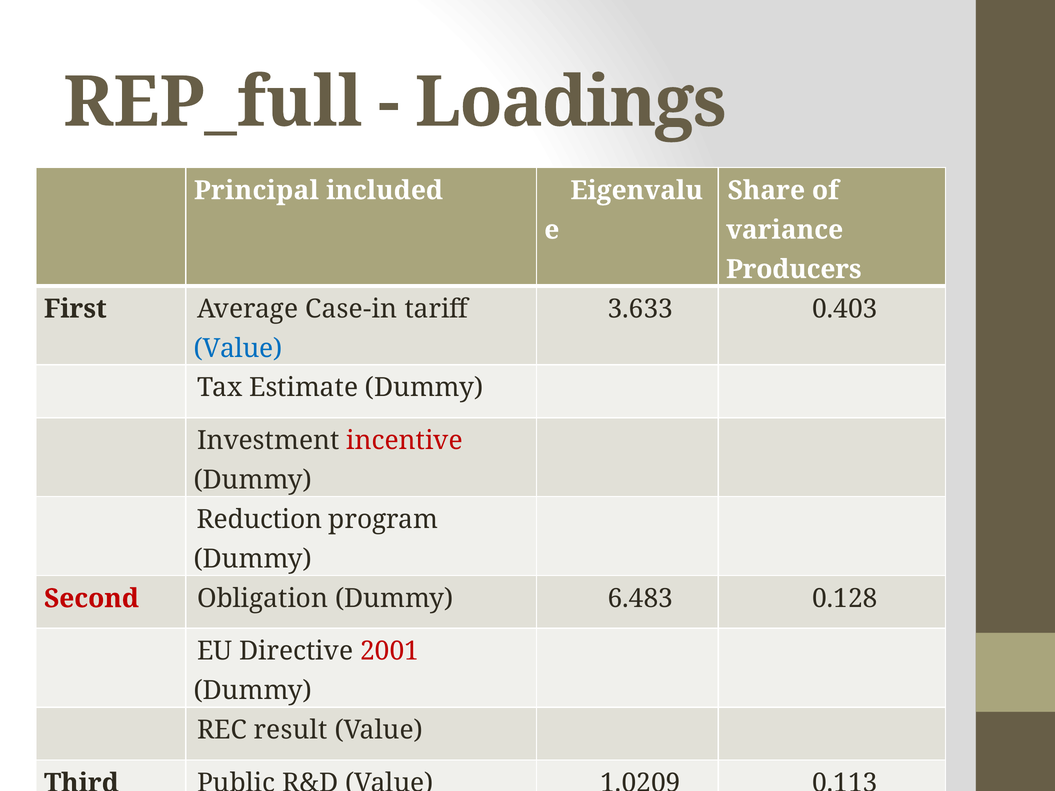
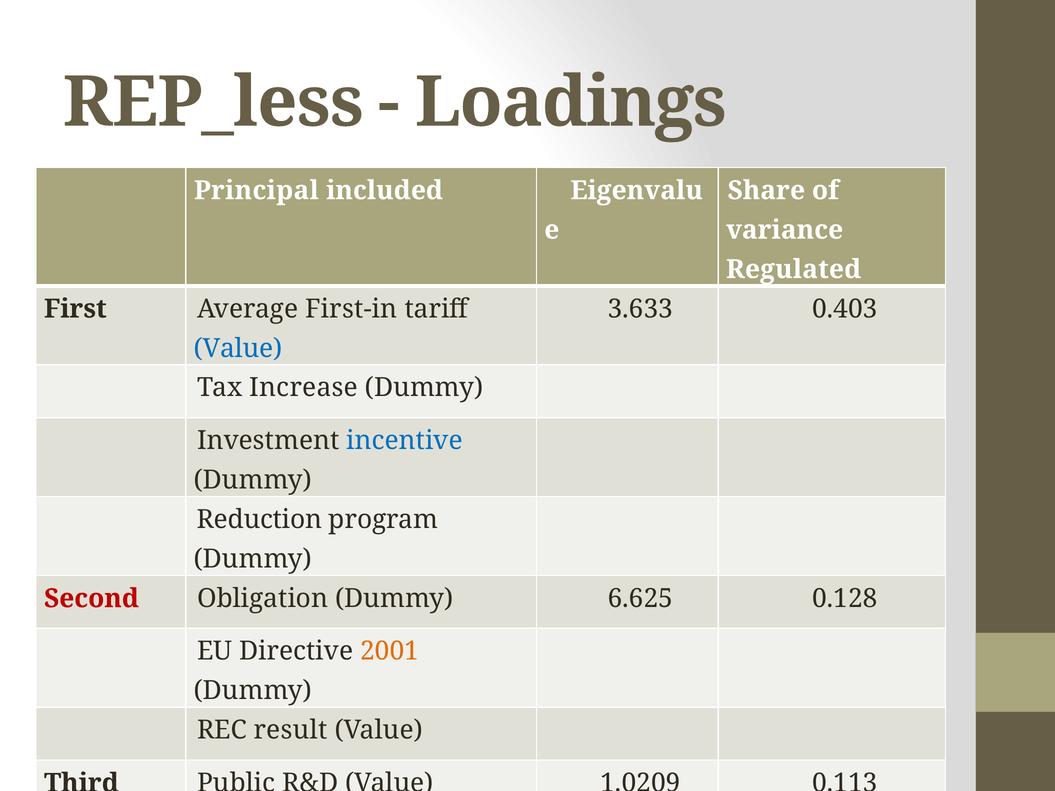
REP_full: REP_full -> REP_less (213, 103)
Producers: Producers -> Regulated (794, 269)
Case-in: Case-in -> First-in (351, 309)
Estimate: Estimate -> Increase (304, 388)
incentive colour: red -> blue (405, 441)
6.483: 6.483 -> 6.625 (640, 599)
2001 colour: red -> orange (390, 652)
